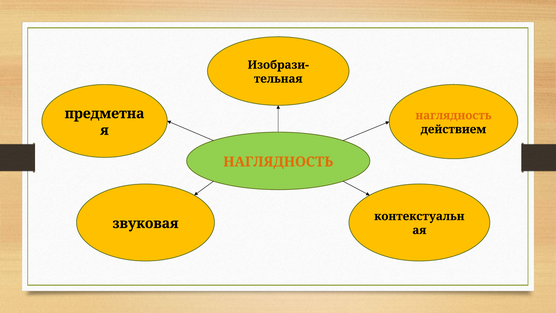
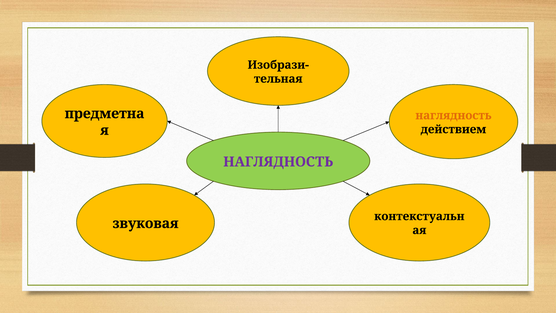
НАГЛЯДНОСТЬ colour: orange -> purple (278, 162)
